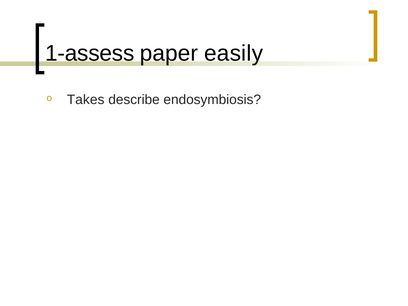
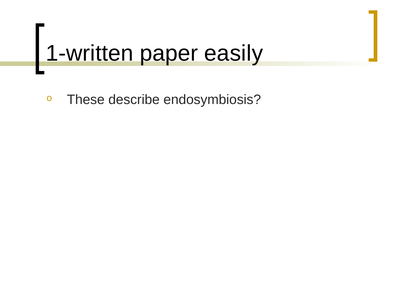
1-assess: 1-assess -> 1-written (90, 53)
Takes: Takes -> These (86, 100)
